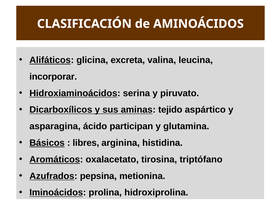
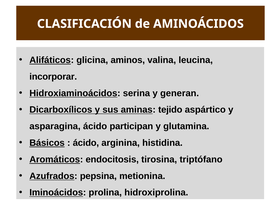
excreta: excreta -> aminos (128, 60)
piruvato: piruvato -> generan (180, 93)
libres: libres -> ácido (86, 143)
oxalacetato: oxalacetato -> endocitosis (112, 159)
